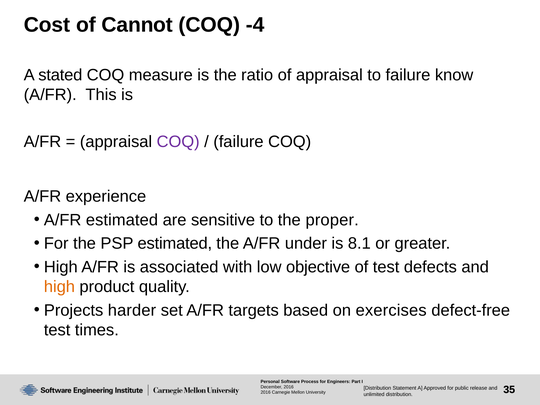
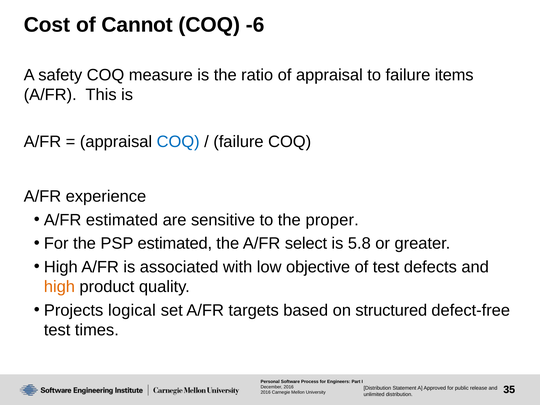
-4: -4 -> -6 (255, 25)
stated: stated -> safety (60, 75)
know: know -> items (454, 75)
COQ colour: purple -> blue (178, 142)
under: under -> select (306, 243)
8.1: 8.1 -> 5.8 (359, 243)
harder: harder -> logical (132, 310)
exercises: exercises -> structured (391, 310)
